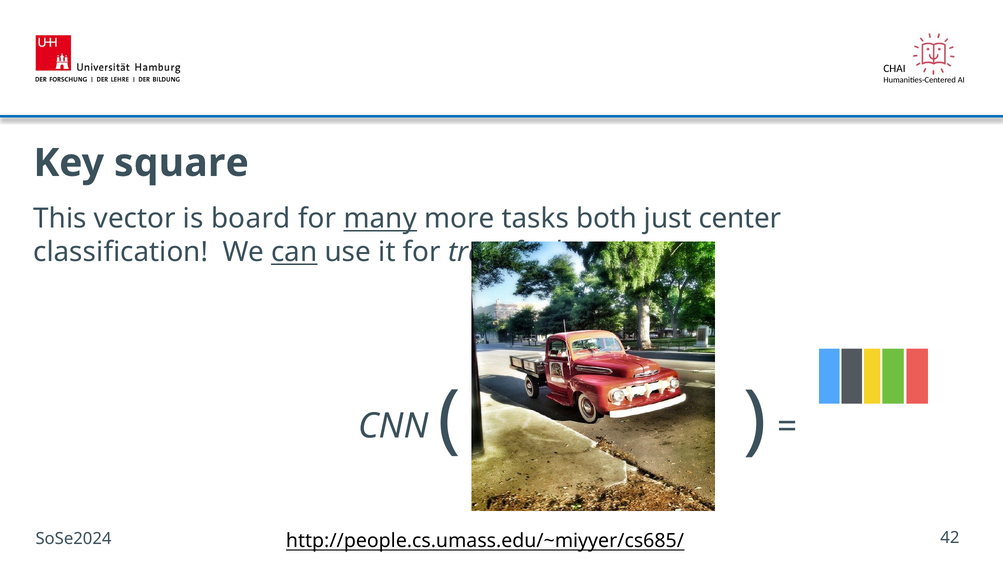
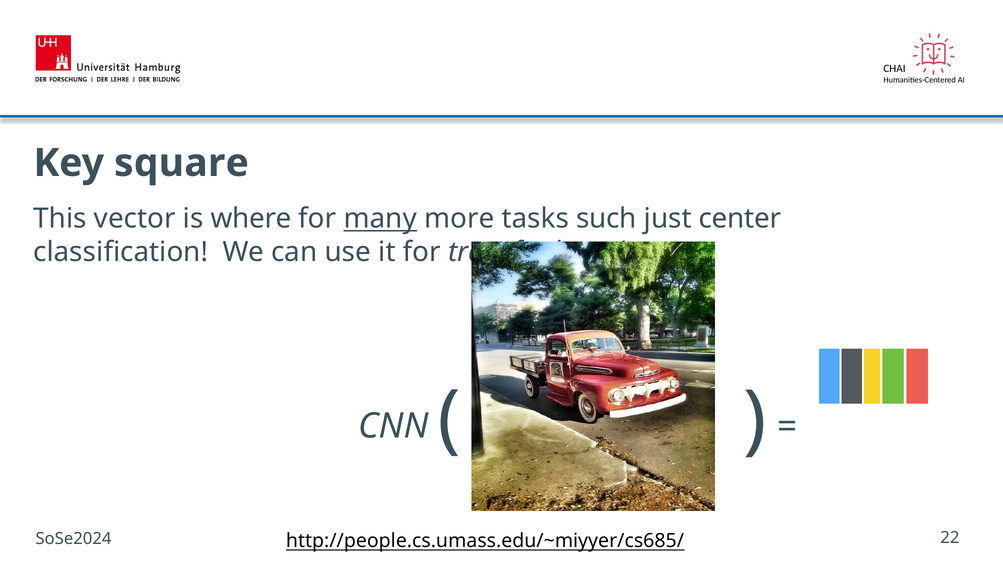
board: board -> where (251, 219)
both: both -> such (606, 219)
can underline: present -> none (294, 252)
42: 42 -> 22 (950, 538)
